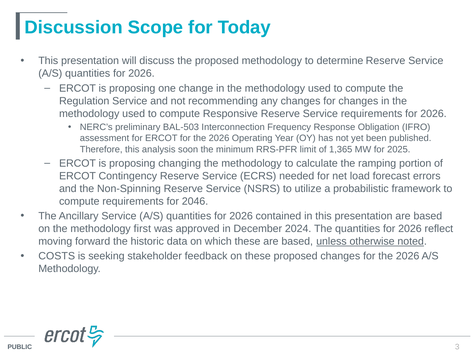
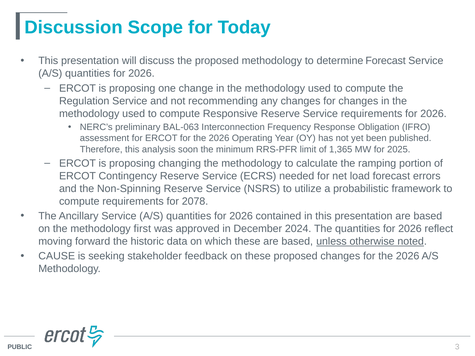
determine Reserve: Reserve -> Forecast (386, 61)
BAL-503: BAL-503 -> BAL-063 (181, 127)
2046: 2046 -> 2078 (195, 201)
COSTS: COSTS -> CAUSE (57, 256)
